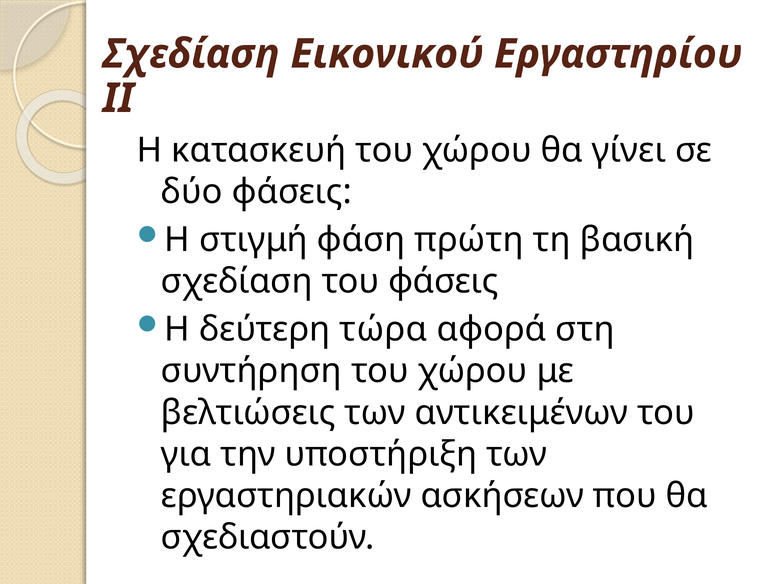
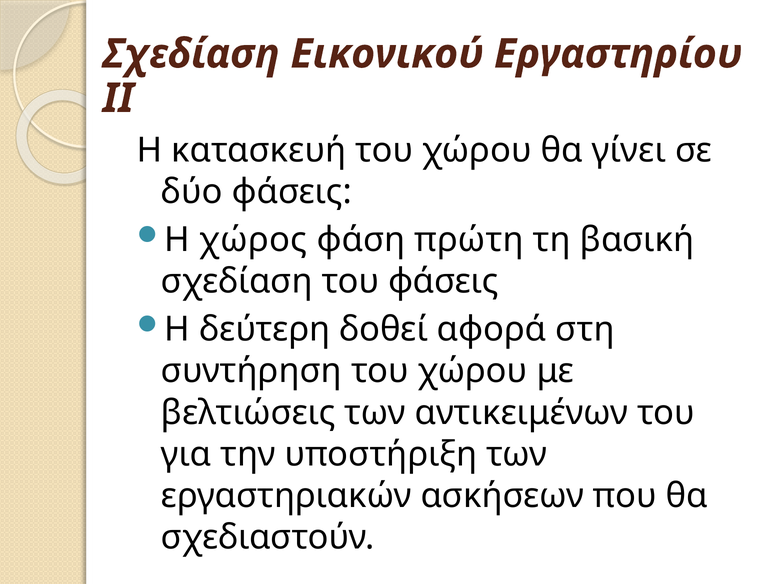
στιγμή: στιγμή -> χώρος (253, 240)
τώρα: τώρα -> δοθεί (384, 329)
